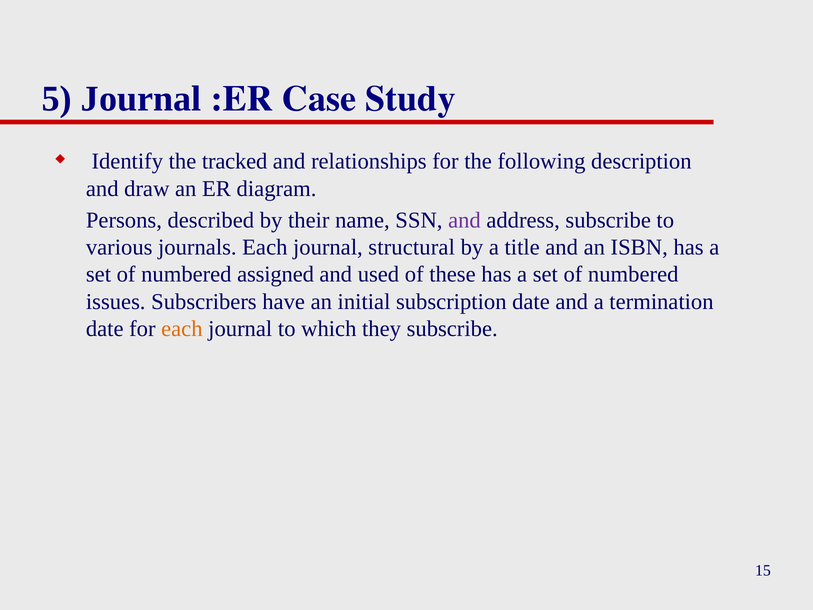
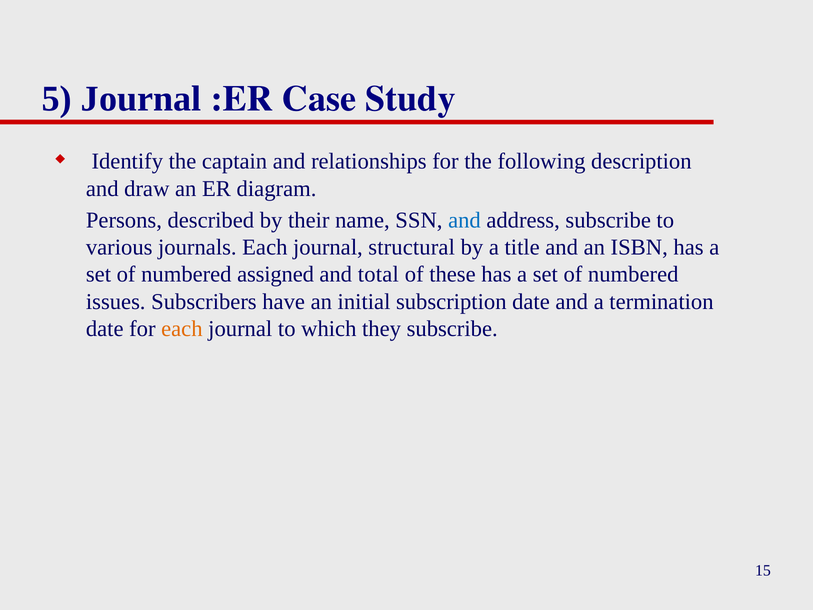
tracked: tracked -> captain (235, 161)
and colour: purple -> blue (464, 220)
used: used -> total (378, 274)
